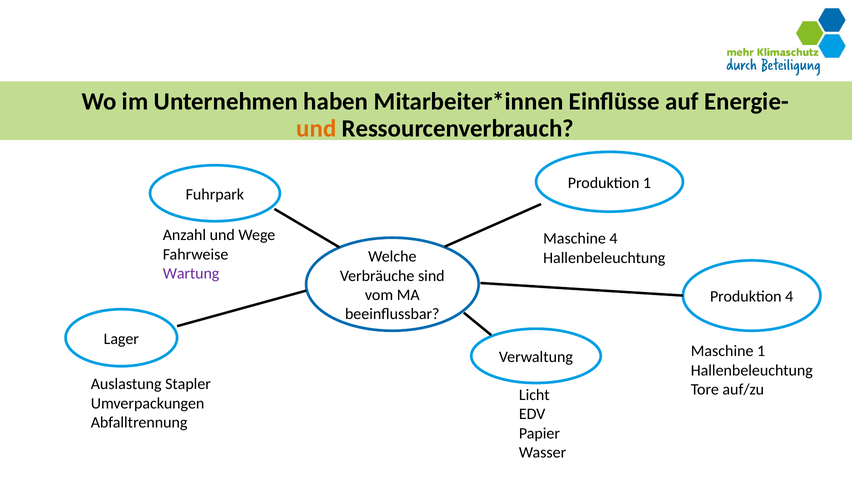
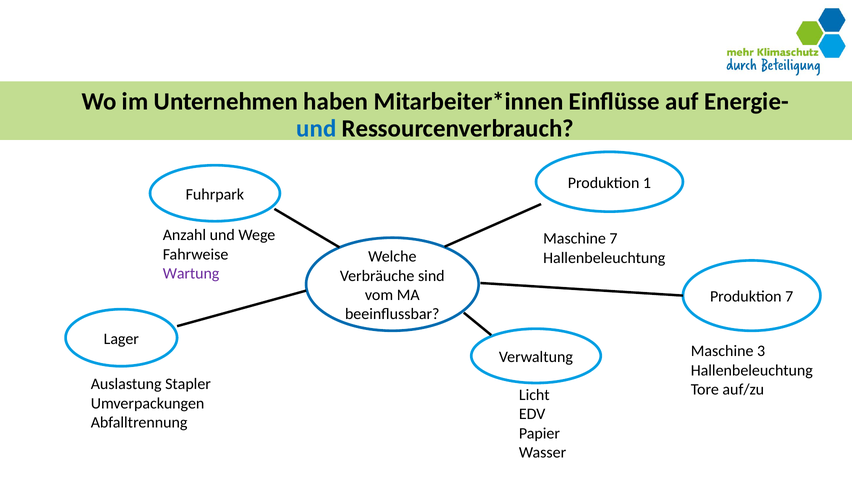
und colour: orange -> blue (316, 129)
Maschine 4: 4 -> 7 (613, 239)
Produktion 4: 4 -> 7 (789, 297)
Maschine 1: 1 -> 3 (761, 351)
